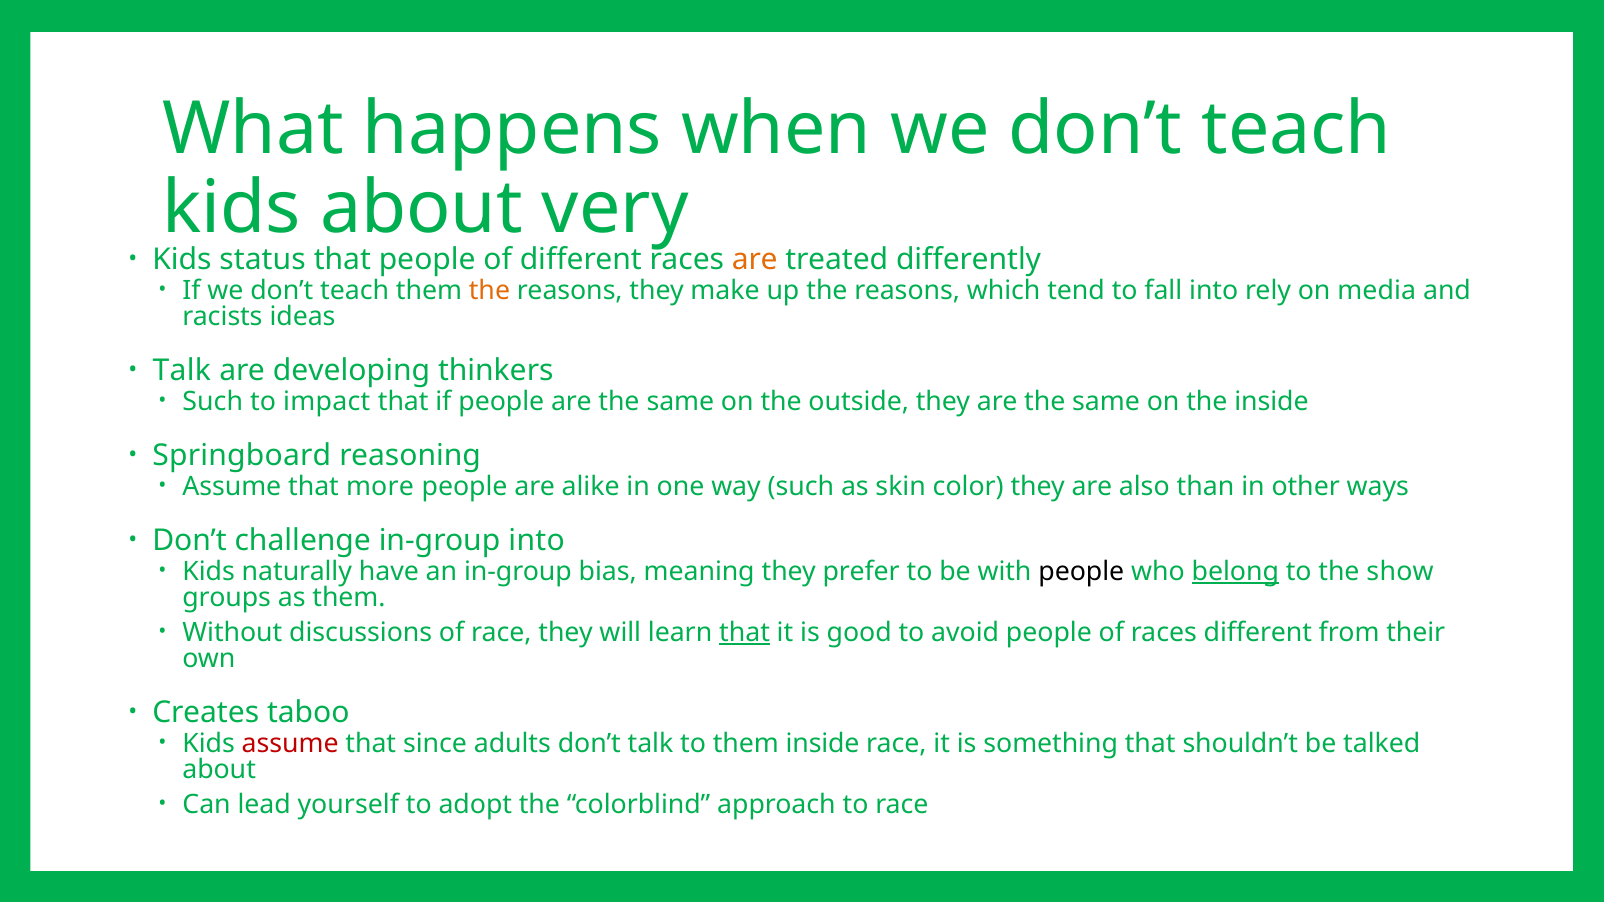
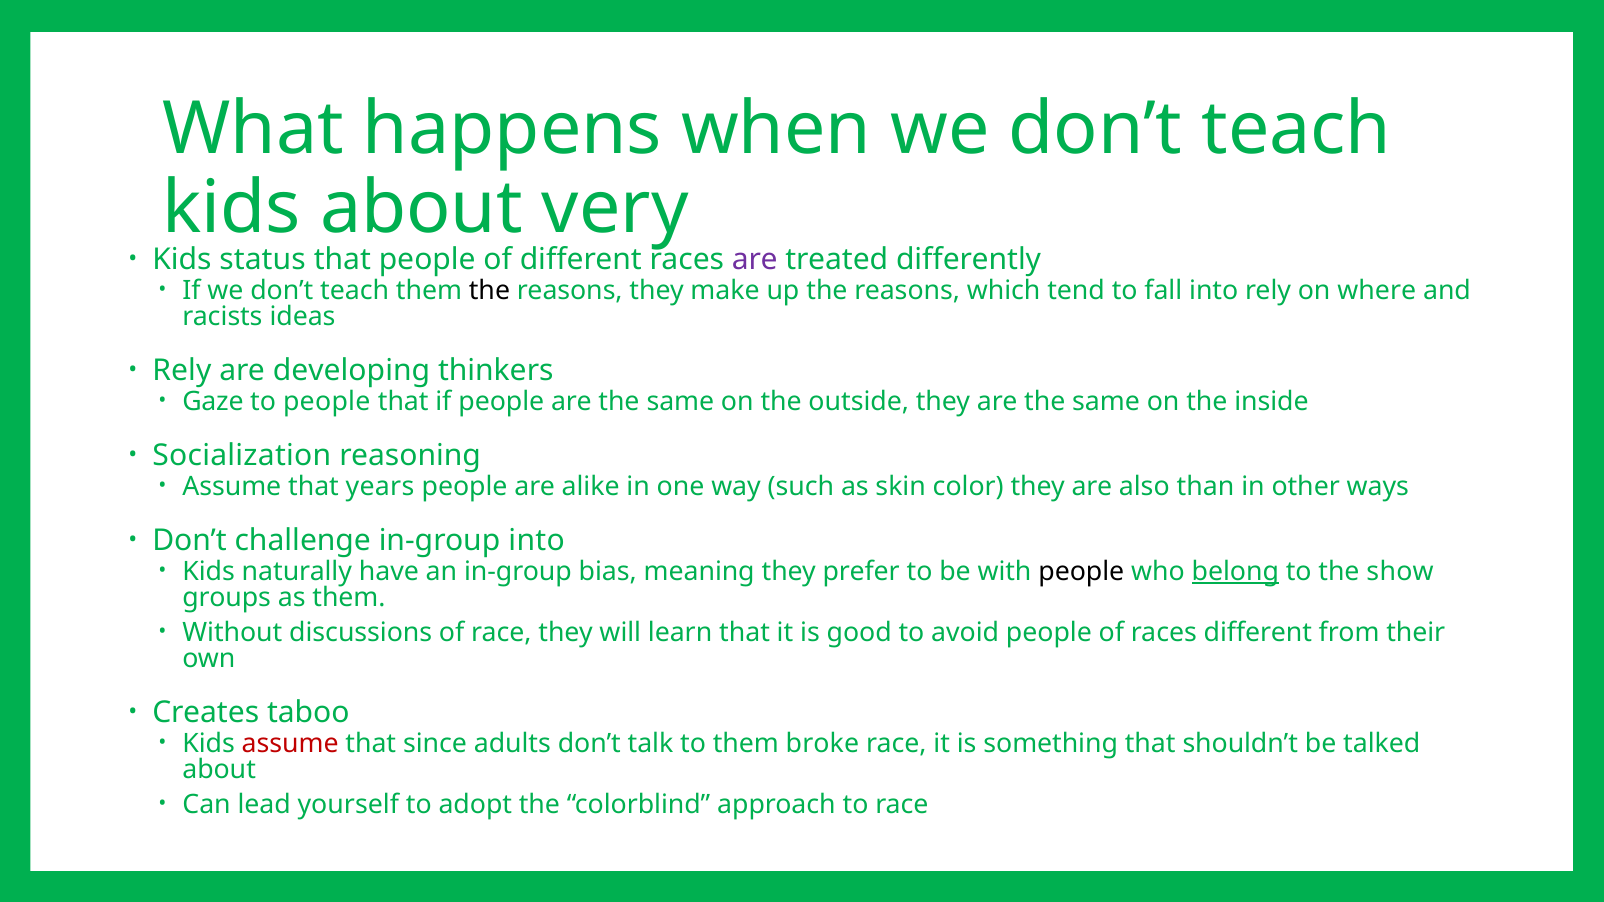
are colour: orange -> purple (755, 260)
the colour: orange -> black (489, 290)
media: media -> where (1377, 290)
Talk: Talk -> Rely (182, 371)
Such: Such -> Gaze (213, 401)
to impact: impact -> people (327, 401)
Springboard: Springboard -> Socialization (242, 456)
more: more -> years (380, 487)
that underline: present -> none (745, 633)
them inside: inside -> broke (822, 744)
